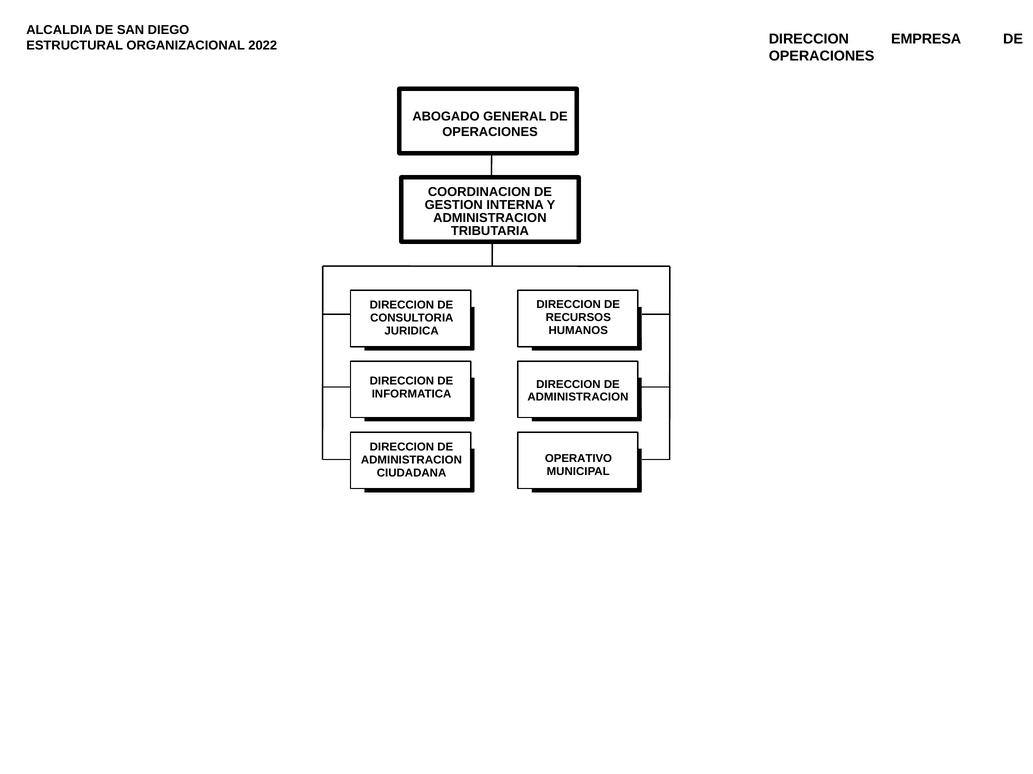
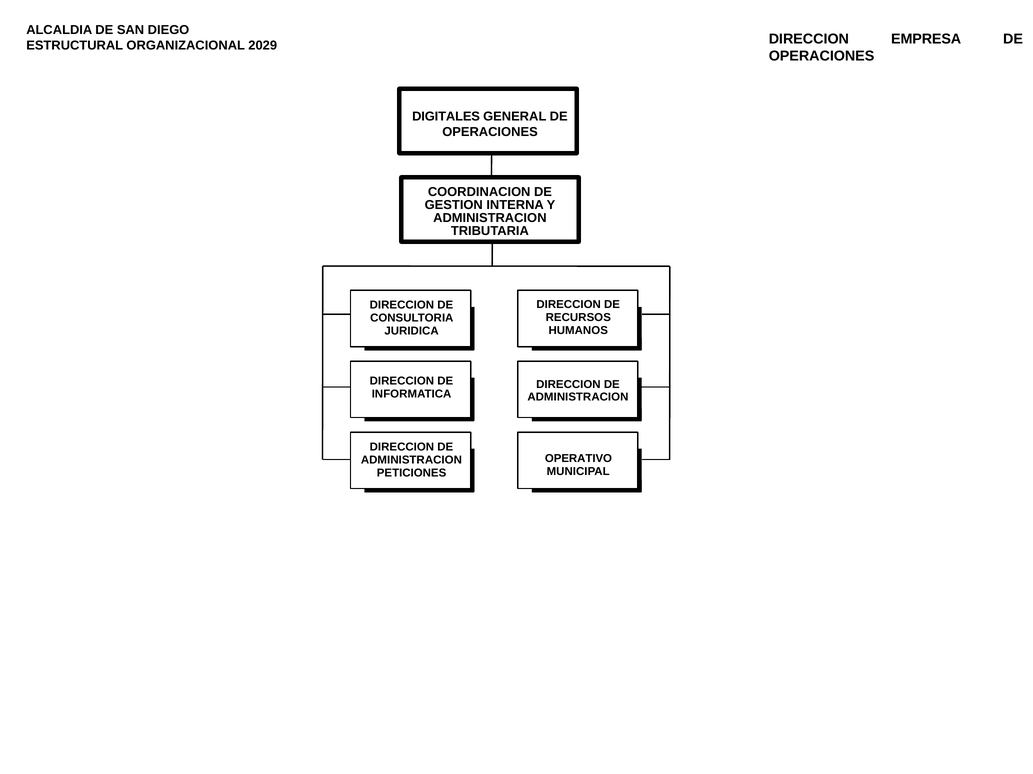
2022: 2022 -> 2029 (263, 45)
ABOGADO: ABOGADO -> DIGITALES (446, 116)
CIUDADANA: CIUDADANA -> PETICIONES (412, 473)
